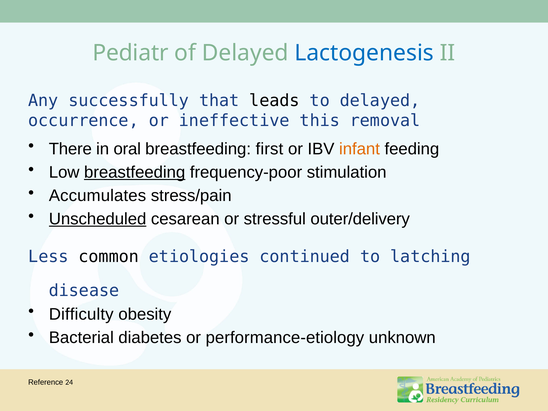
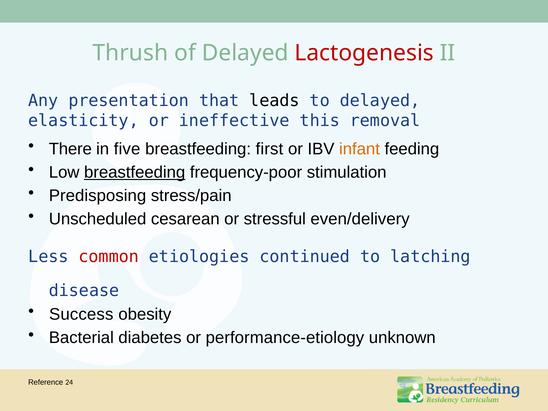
Pediatr: Pediatr -> Thrush (130, 53)
Lactogenesis colour: blue -> red (364, 53)
successfully: successfully -> presentation (129, 101)
occurrence: occurrence -> elasticity (83, 121)
oral: oral -> five (127, 149)
Accumulates: Accumulates -> Predisposing (98, 196)
Unscheduled underline: present -> none (98, 219)
outer/delivery: outer/delivery -> even/delivery (360, 219)
common colour: black -> red (109, 257)
Difficulty: Difficulty -> Success (81, 314)
